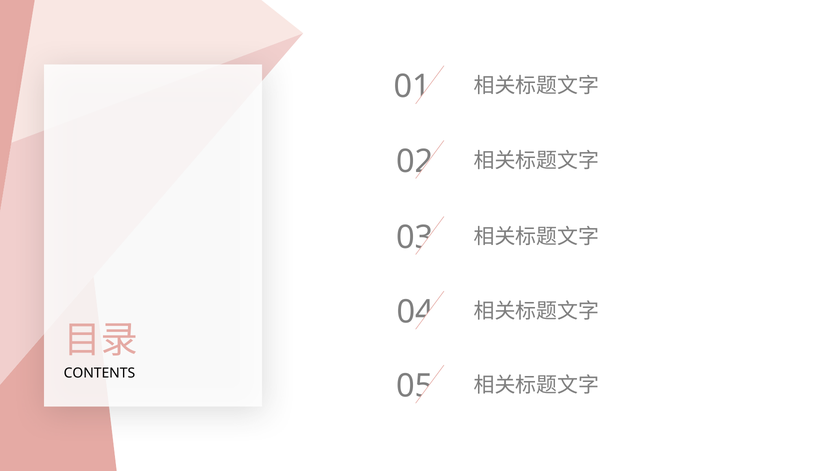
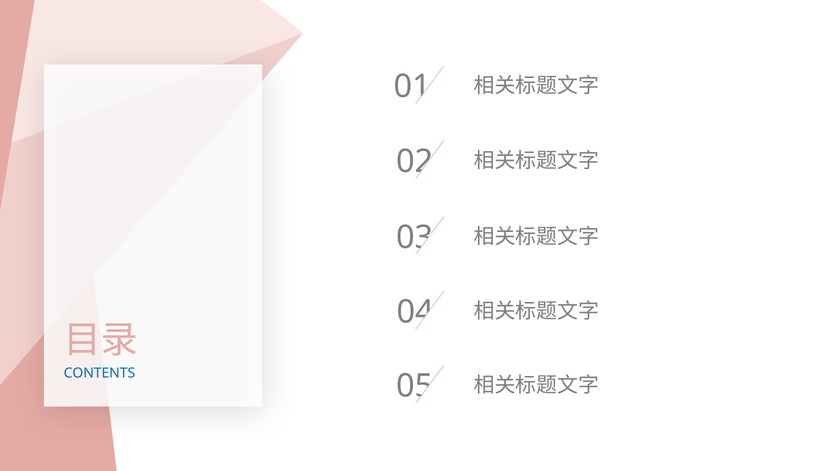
CONTENTS colour: black -> blue (99, 373)
